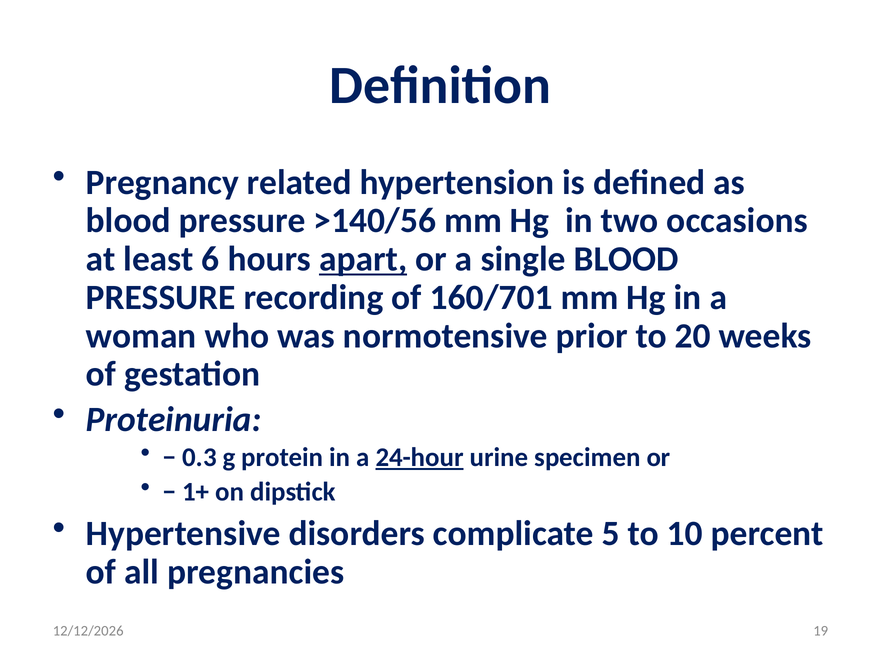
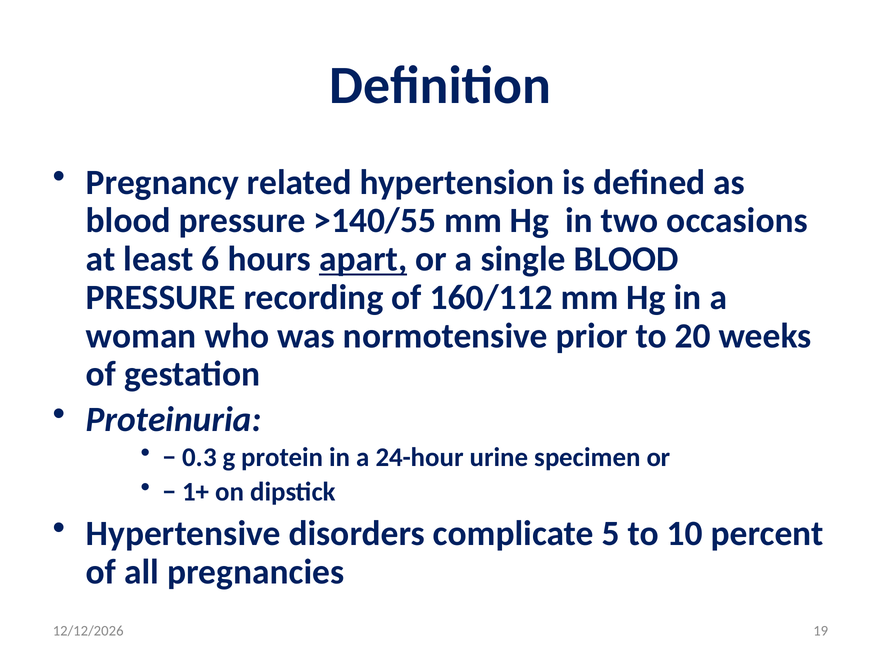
>140/56: >140/56 -> >140/55 (375, 221)
160/701: 160/701 -> 160/112 (491, 297)
24-hour underline: present -> none (420, 457)
